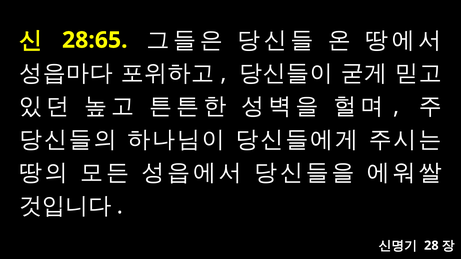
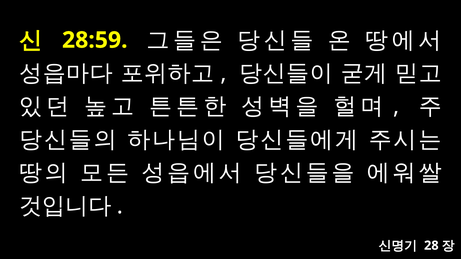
28:65: 28:65 -> 28:59 (95, 40)
